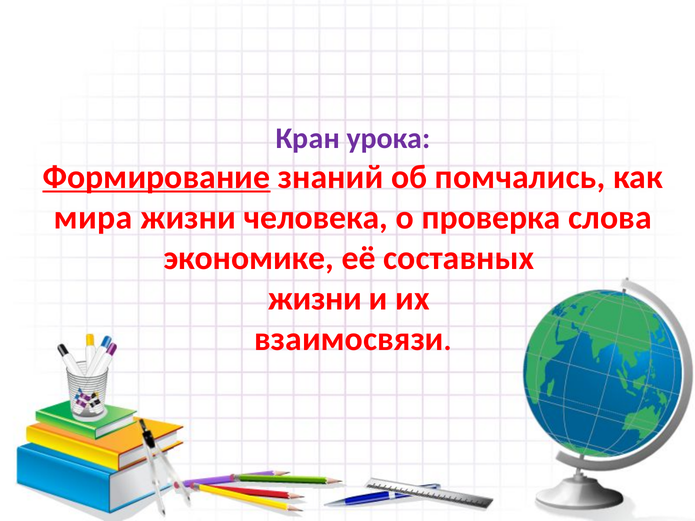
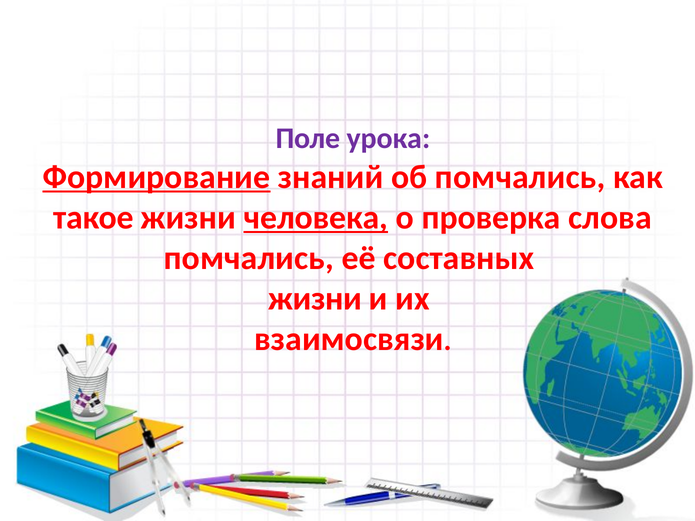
Кран: Кран -> Поле (308, 139)
мира: мира -> такое (94, 218)
человека underline: none -> present (316, 218)
экономике: экономике -> помчались (249, 258)
